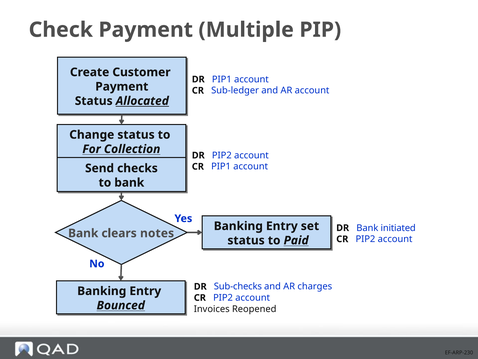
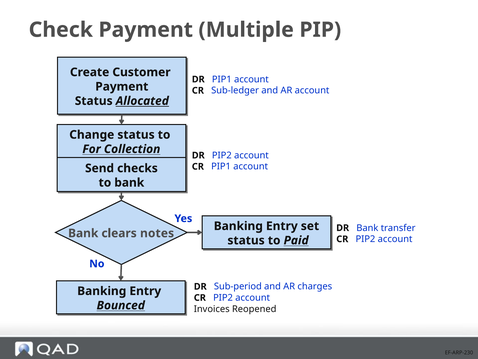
initiated: initiated -> transfer (398, 228)
Sub-checks: Sub-checks -> Sub-period (238, 286)
